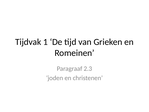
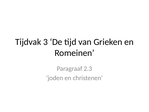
1: 1 -> 3 (45, 42)
